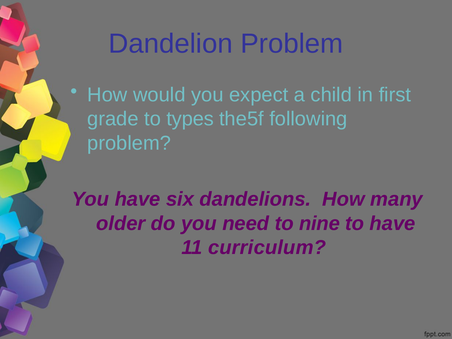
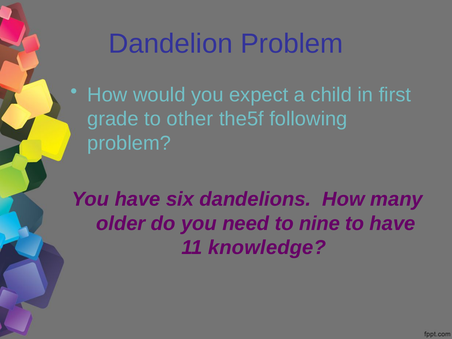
types: types -> other (190, 119)
curriculum: curriculum -> knowledge (267, 248)
